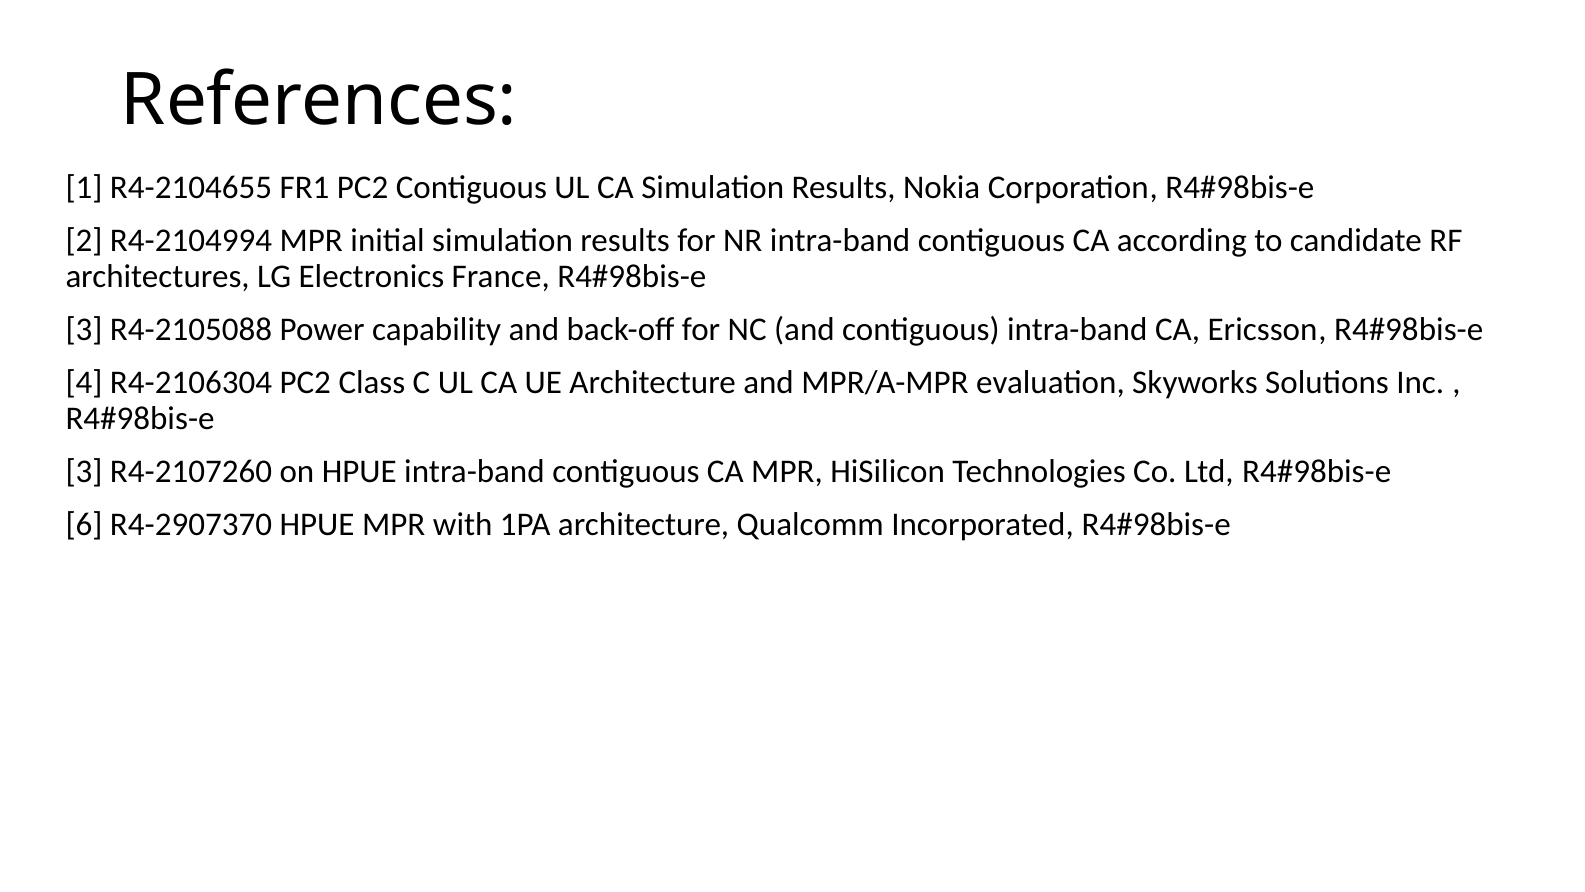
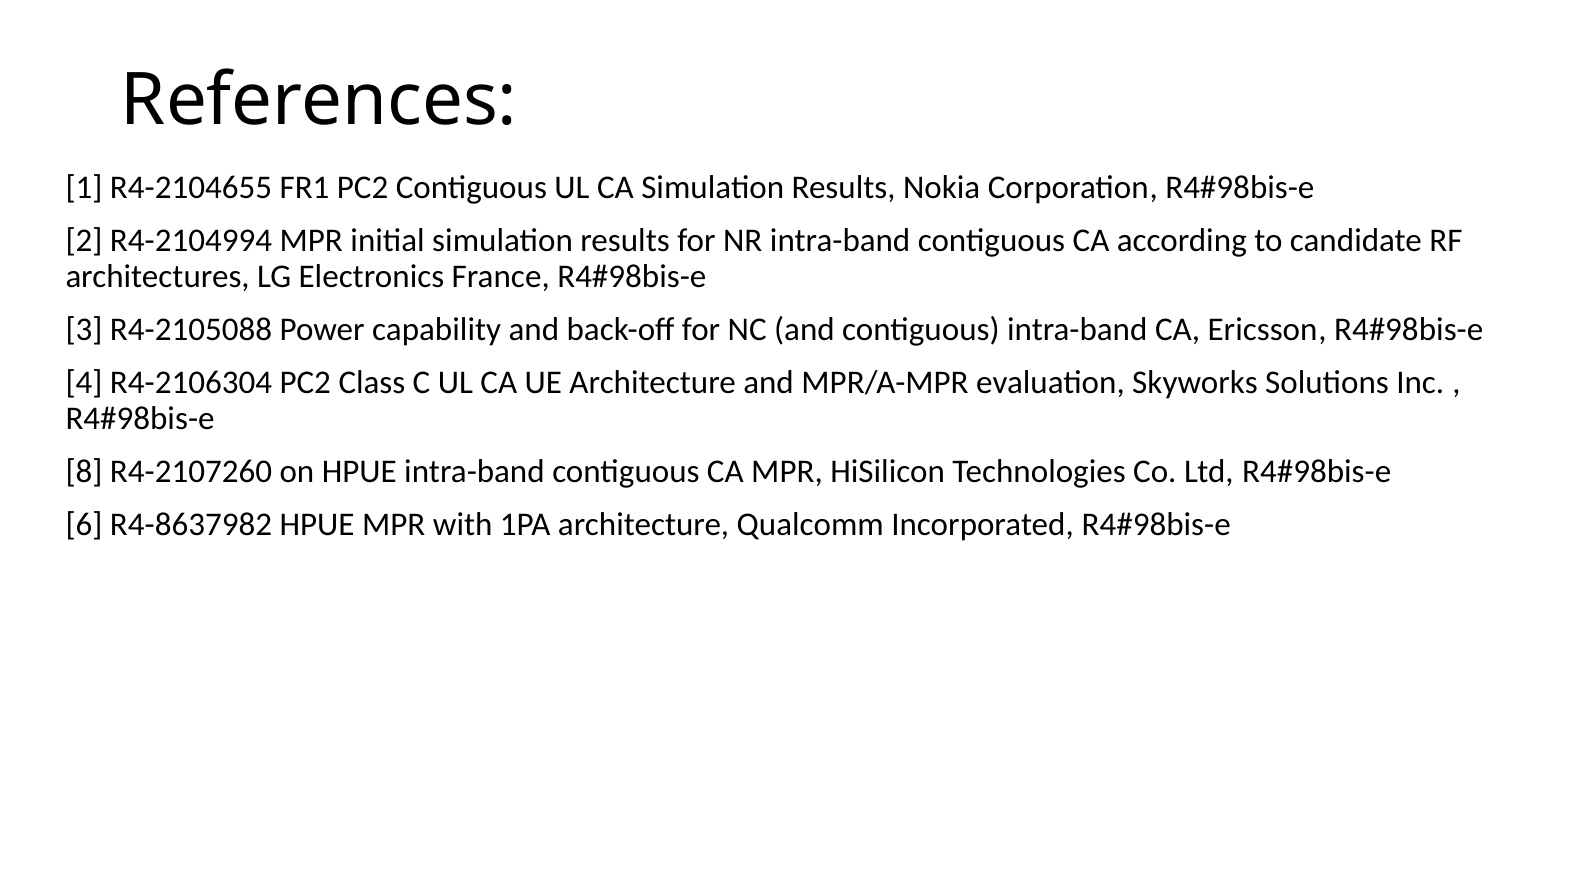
3: 3 -> 8 (84, 472)
R4-2907370: R4-2907370 -> R4-8637982 (191, 525)
